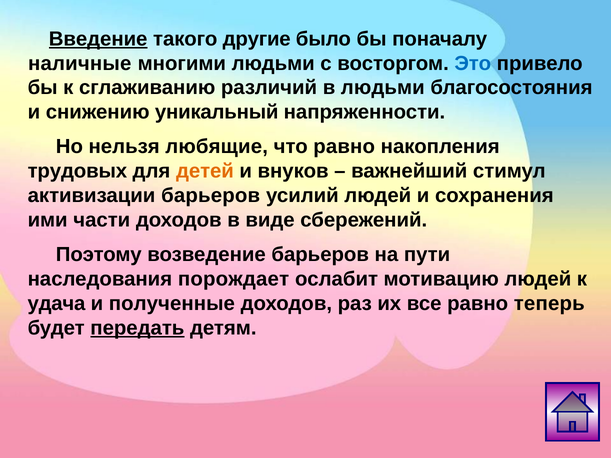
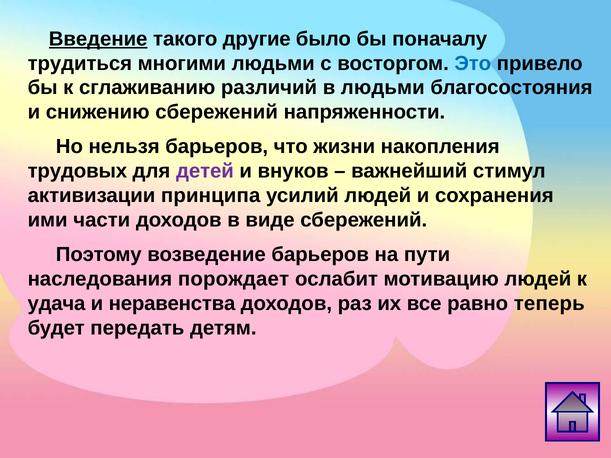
наличные: наличные -> трудиться (80, 63)
снижению уникальный: уникальный -> сбережений (217, 112)
нельзя любящие: любящие -> барьеров (217, 147)
что равно: равно -> жизни (344, 147)
детей colour: orange -> purple (205, 171)
активизации барьеров: барьеров -> принципа (211, 196)
полученные: полученные -> неравенства (172, 304)
передать underline: present -> none (137, 328)
